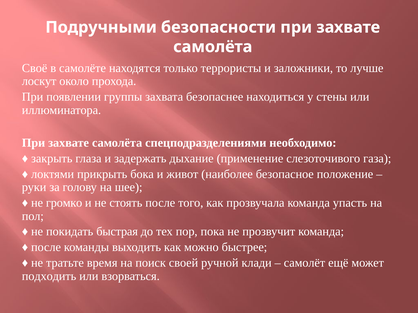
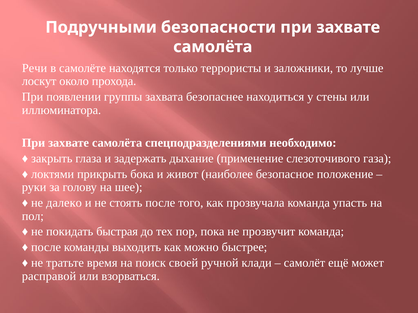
Своё: Своё -> Речи (35, 68)
громко: громко -> далеко (64, 203)
подходить: подходить -> расправой (49, 277)
